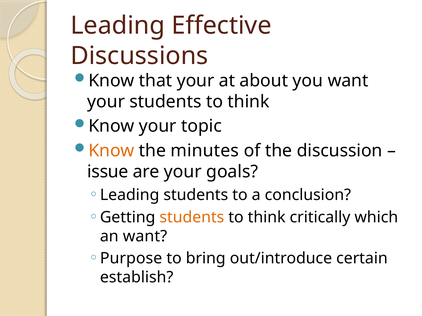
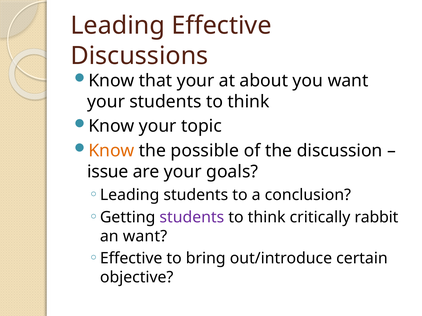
minutes: minutes -> possible (205, 151)
students colour: orange -> purple (192, 218)
which: which -> rabbit (376, 218)
Purpose: Purpose -> Effective (131, 259)
establish: establish -> objective (137, 278)
